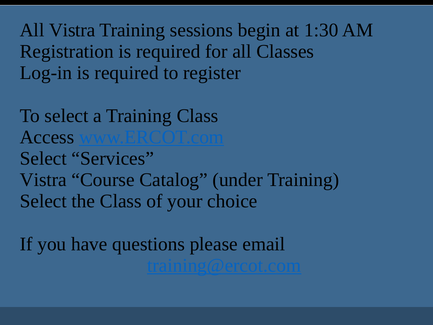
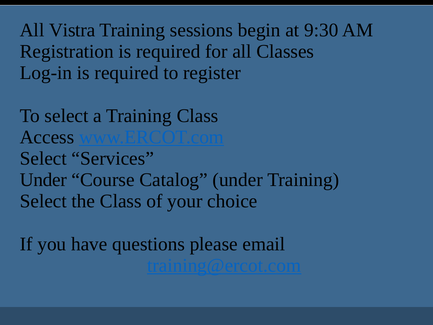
1:30: 1:30 -> 9:30 (321, 30)
Vistra: Vistra -> Under (43, 180)
